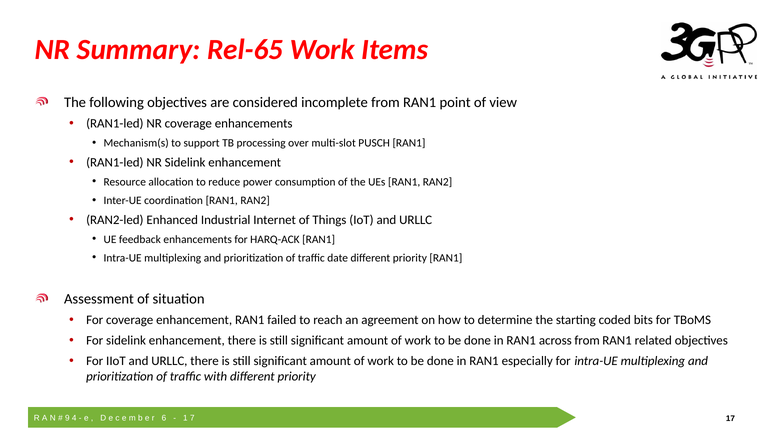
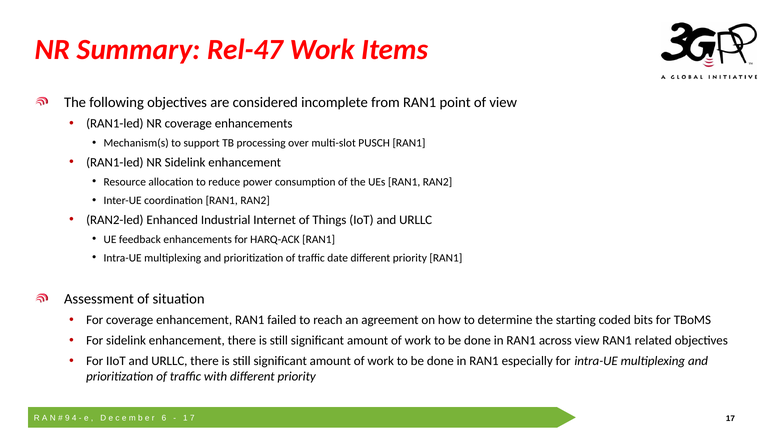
Rel-65: Rel-65 -> Rel-47 (245, 50)
across from: from -> view (587, 341)
